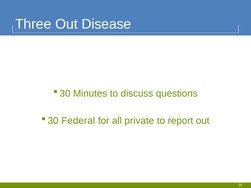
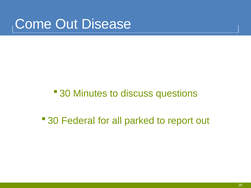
Three: Three -> Come (33, 24)
private: private -> parked (139, 121)
